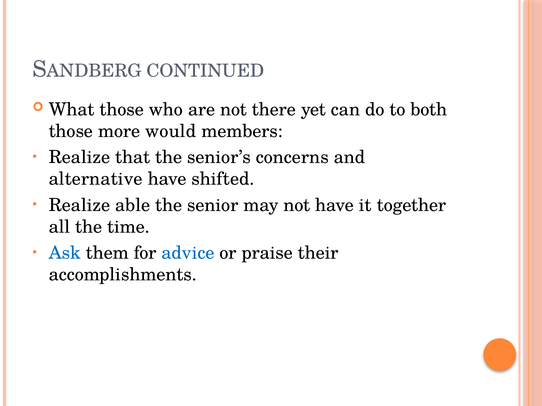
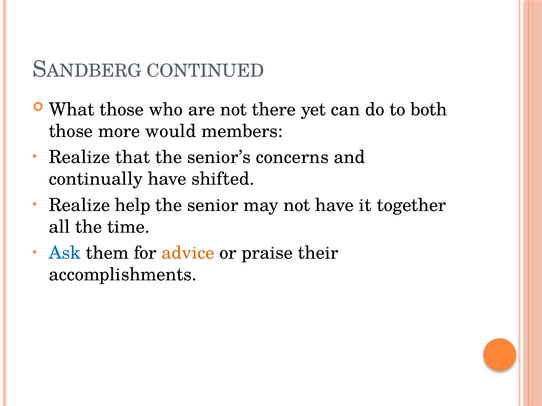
alternative: alternative -> continually (96, 179)
able: able -> help (133, 205)
advice colour: blue -> orange (188, 253)
